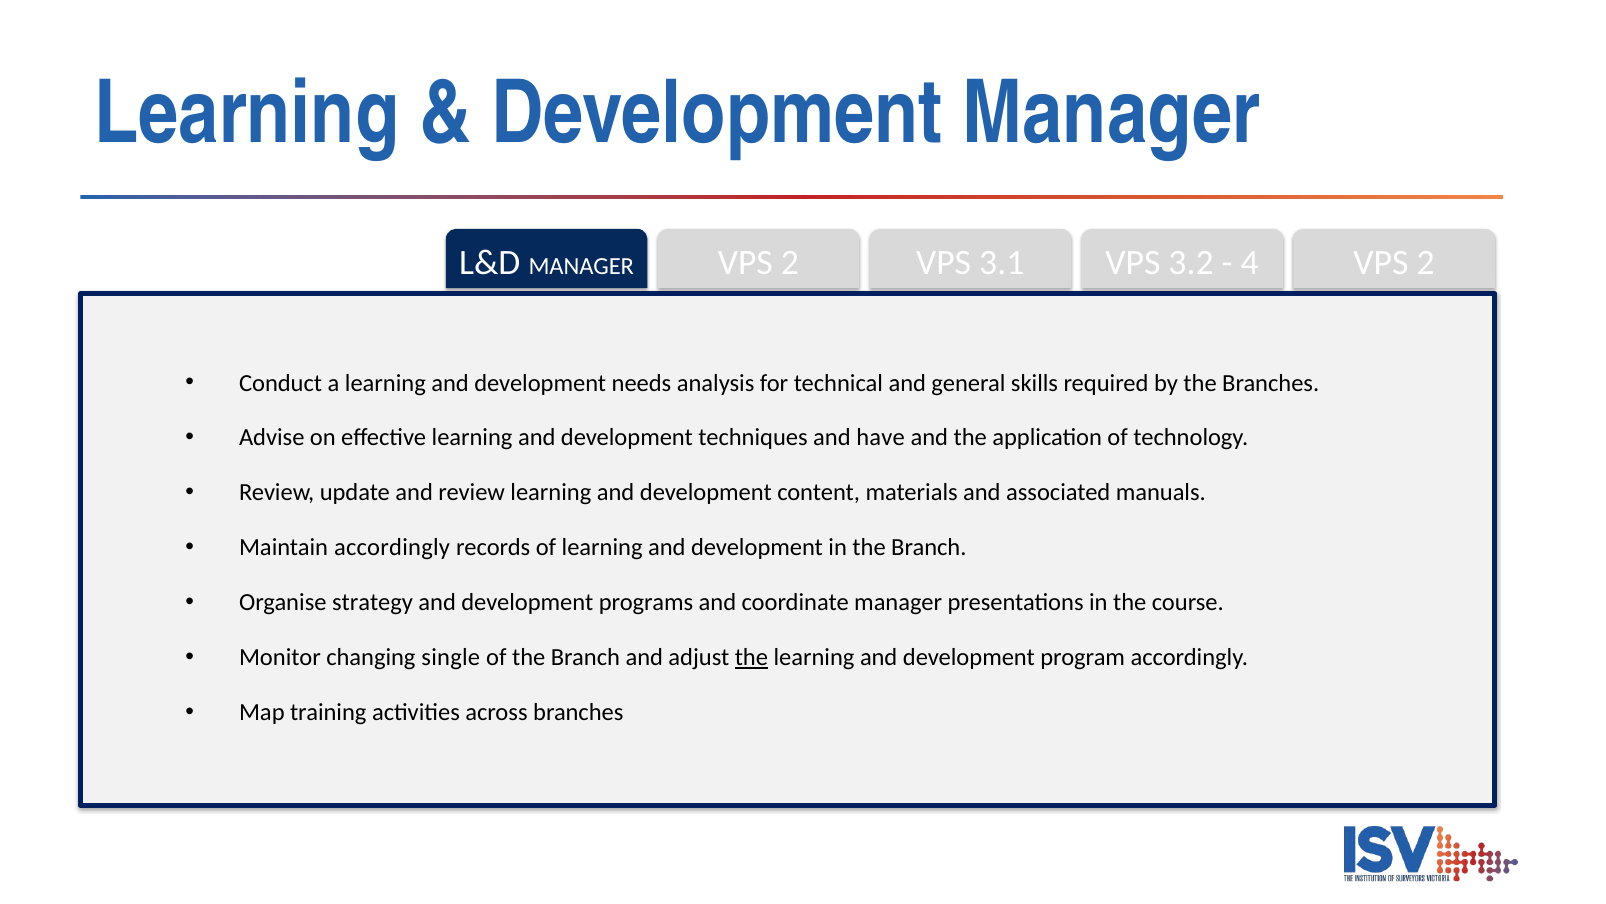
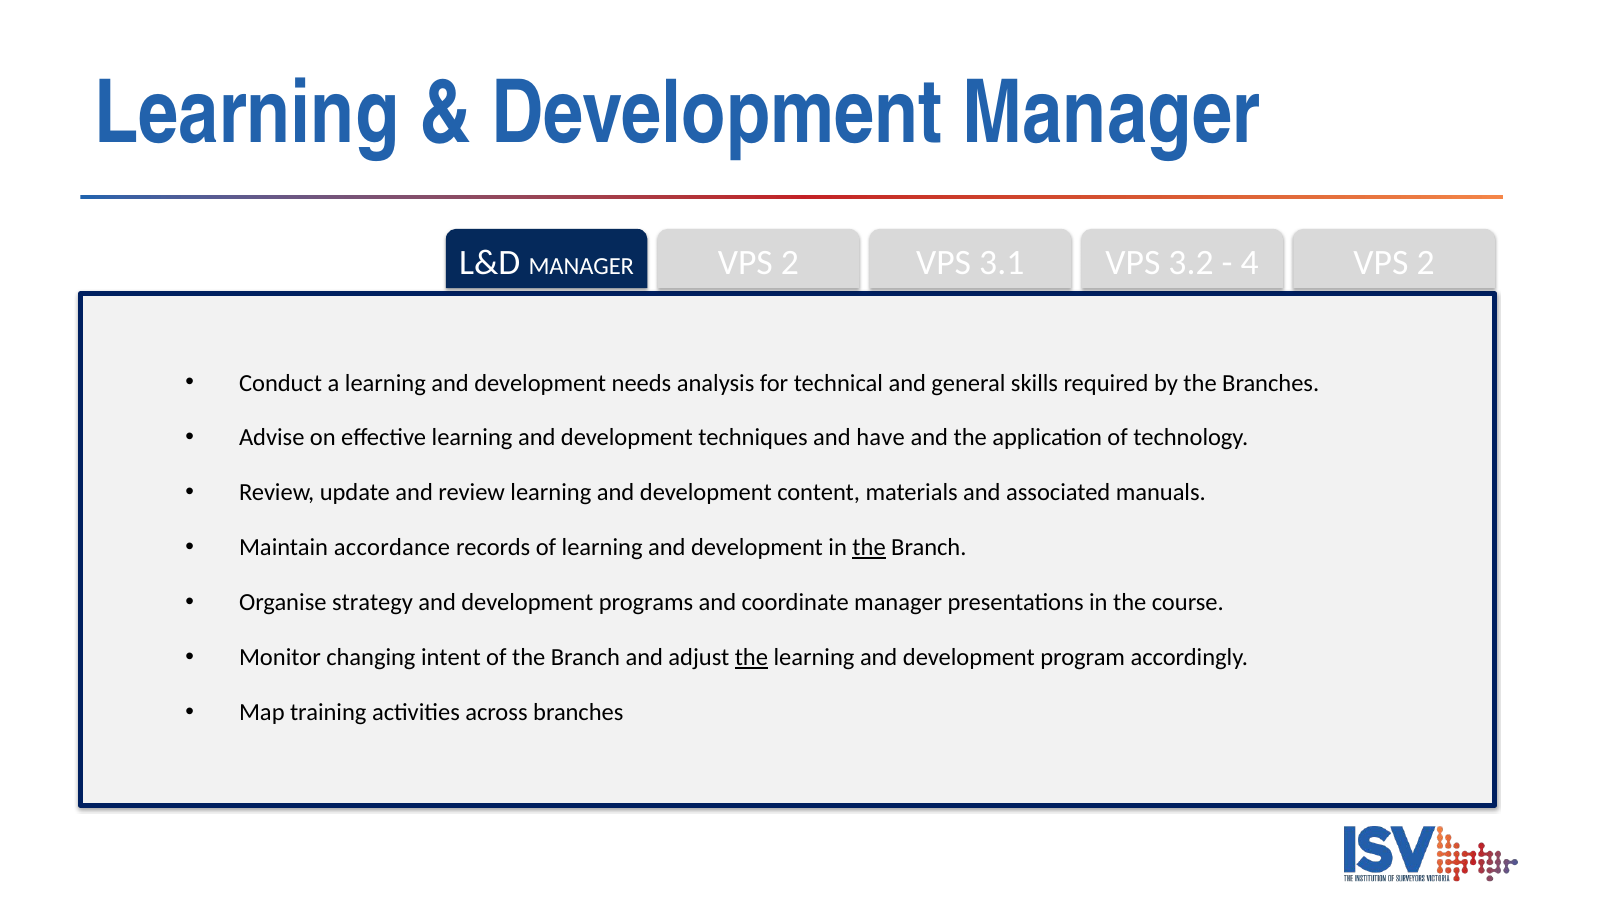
Maintain accordingly: accordingly -> accordance (392, 548)
the underline: none -> present (869, 548)
single: single -> intent (451, 658)
